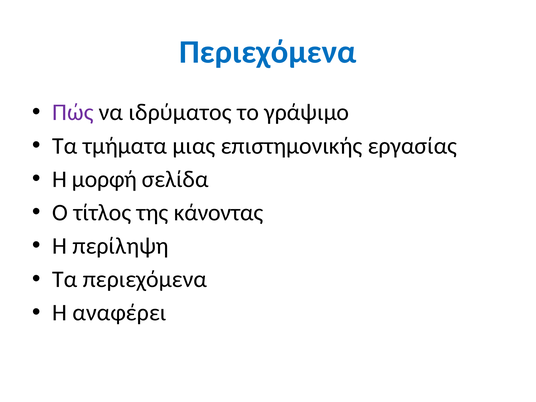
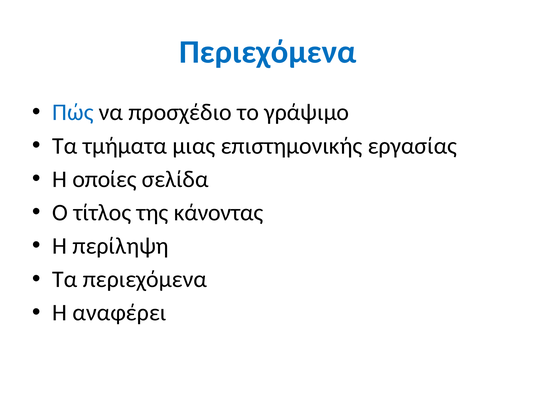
Πώς colour: purple -> blue (73, 112)
ιδρύματος: ιδρύματος -> προσχέδιο (180, 112)
μορφή: μορφή -> οποίες (105, 179)
